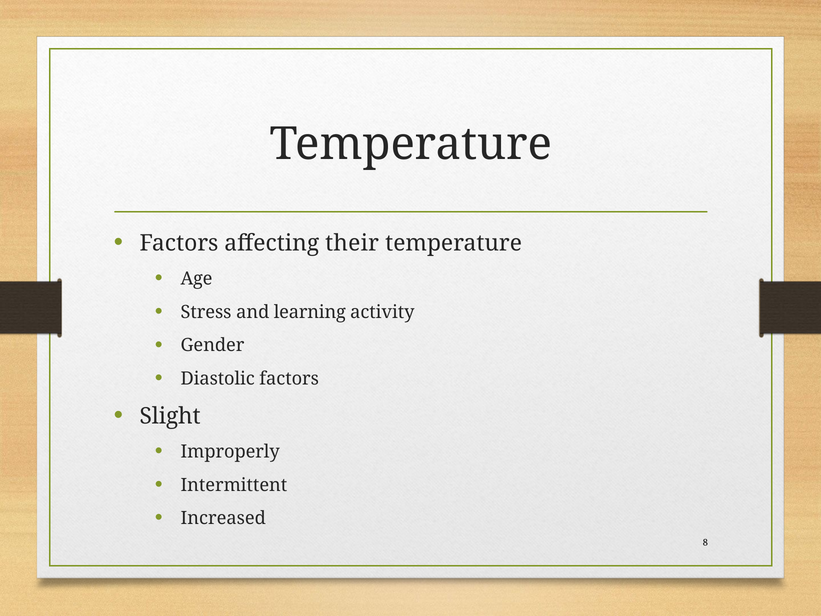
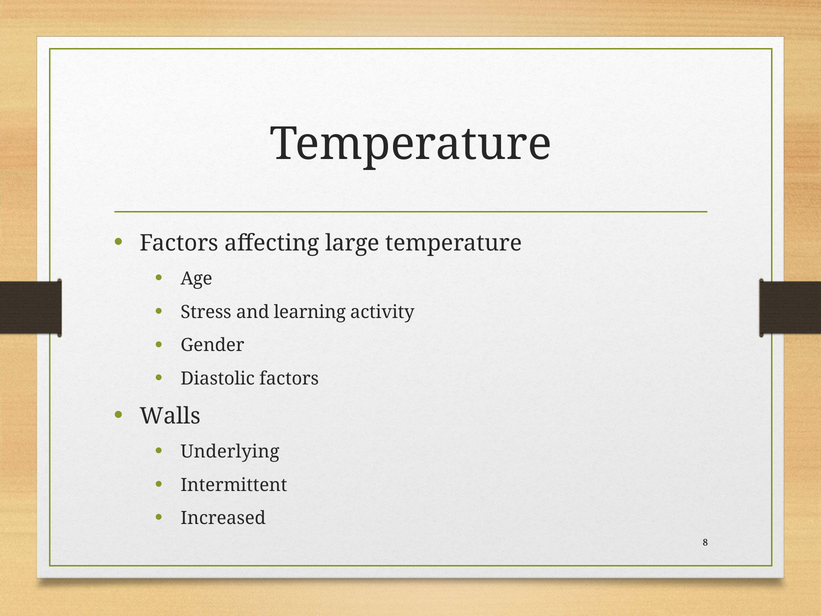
their: their -> large (352, 243)
Slight: Slight -> Walls (170, 416)
Improperly: Improperly -> Underlying (230, 452)
